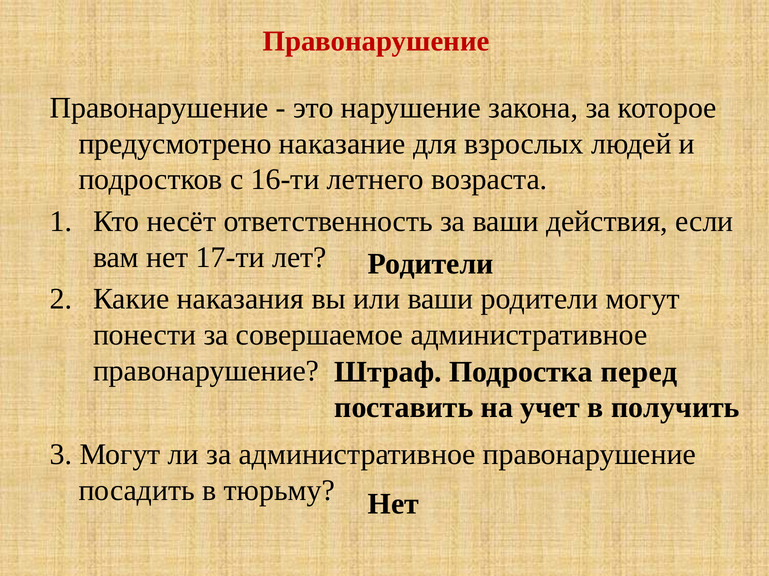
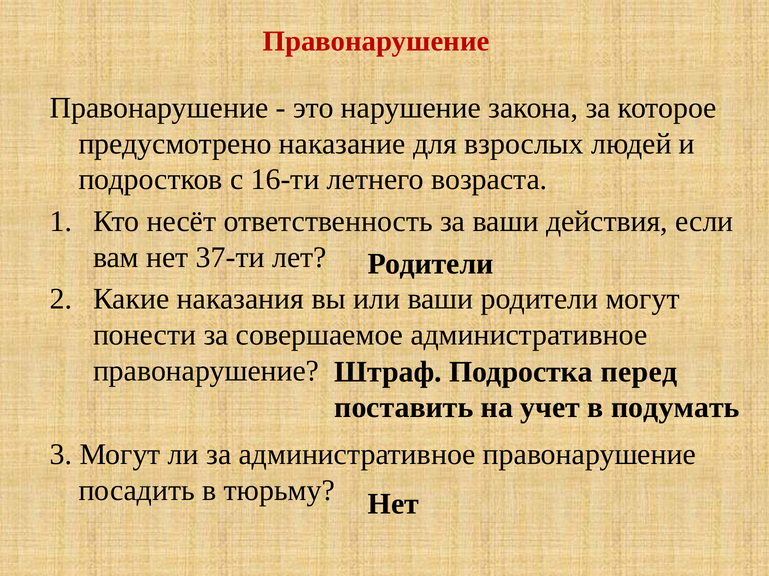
17-ти: 17-ти -> 37-ти (230, 258)
получить: получить -> подумать (675, 408)
